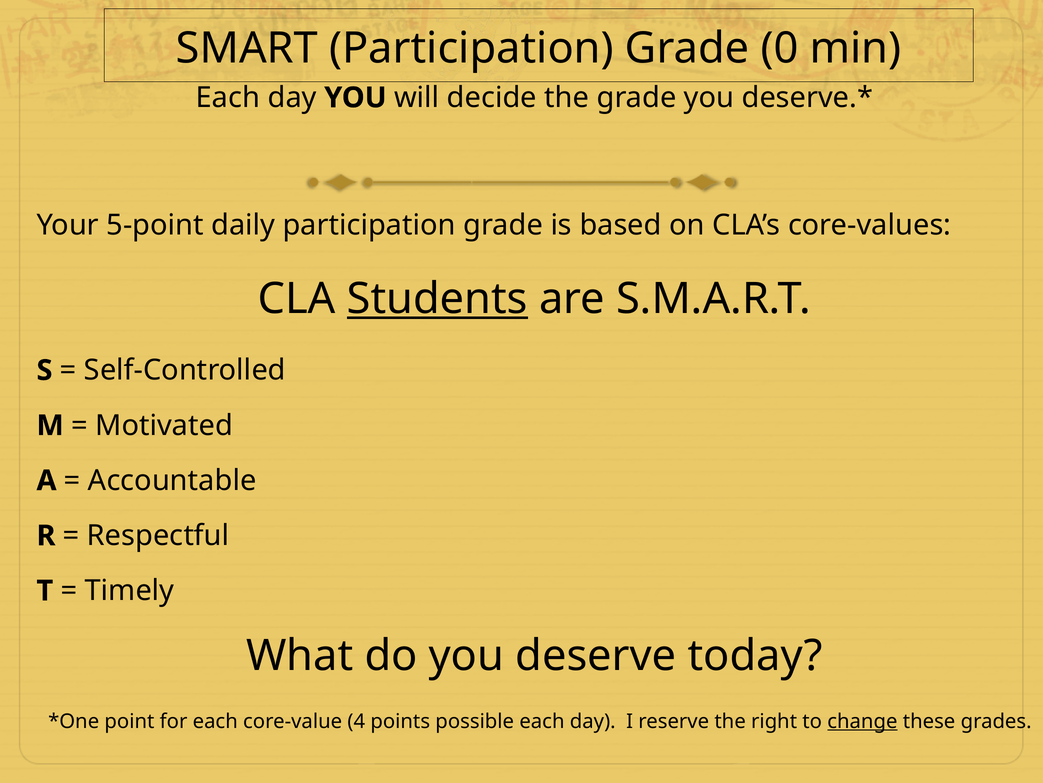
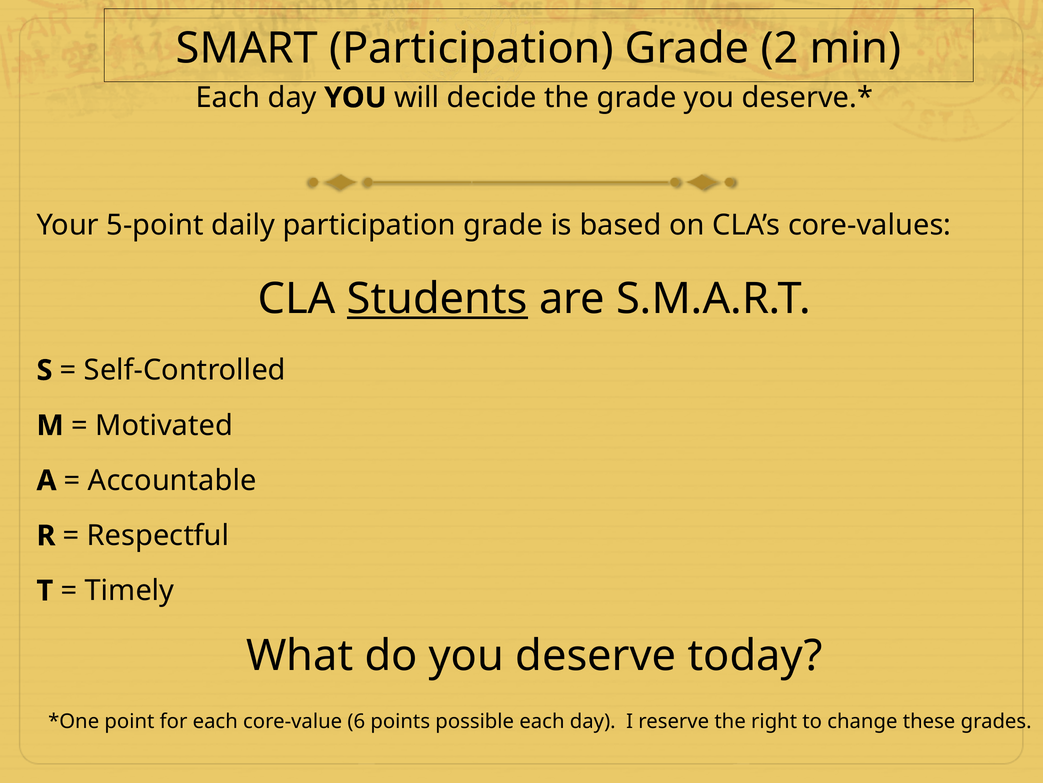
0: 0 -> 2 (780, 48)
4: 4 -> 6 (356, 721)
change underline: present -> none (862, 721)
